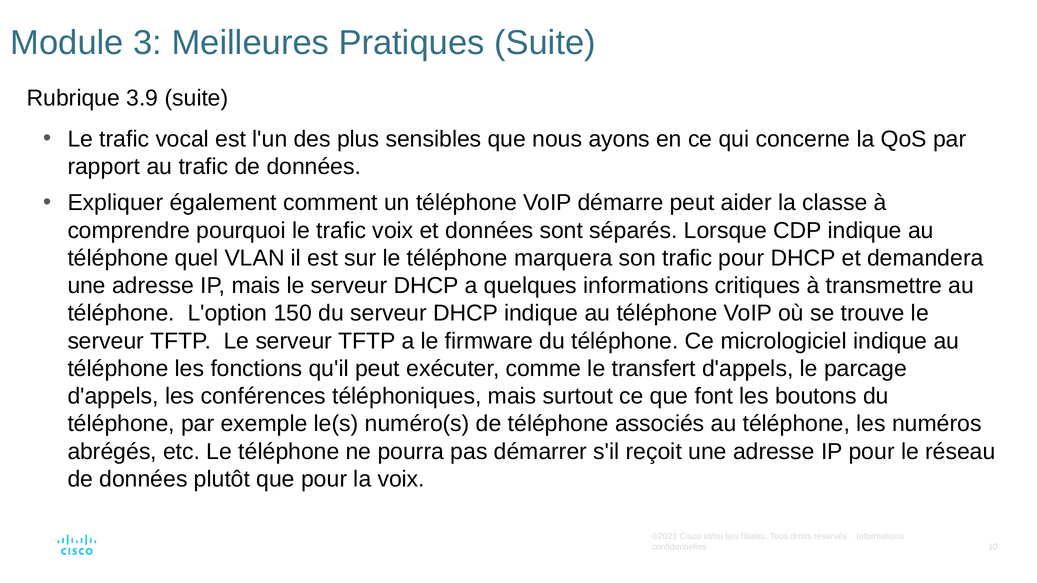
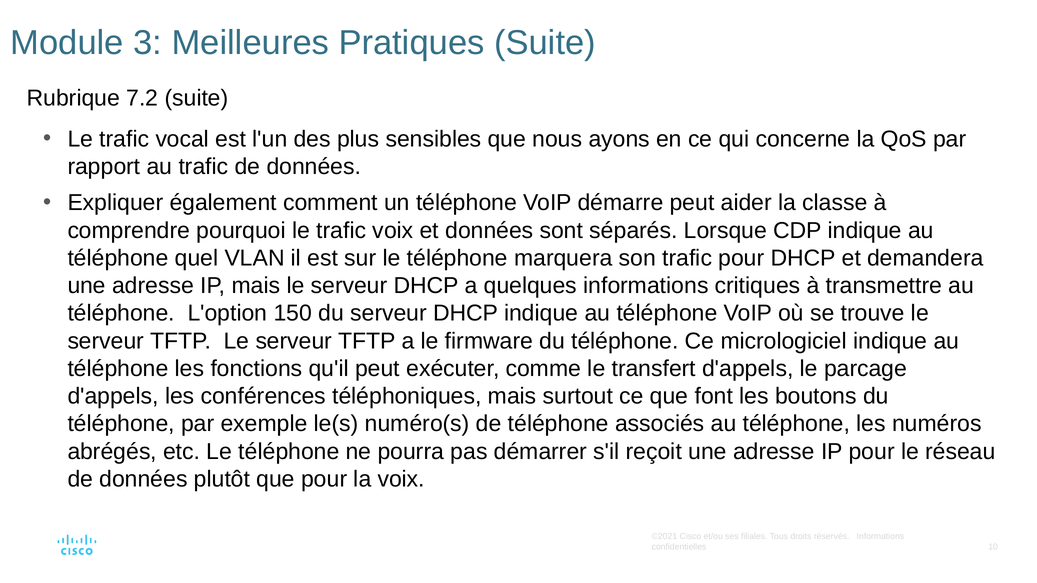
3.9: 3.9 -> 7.2 (142, 98)
